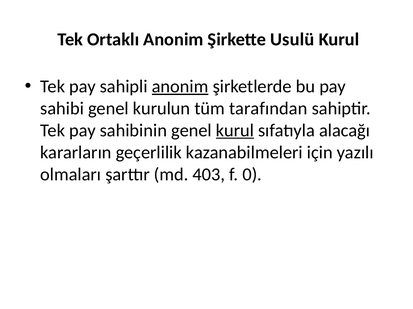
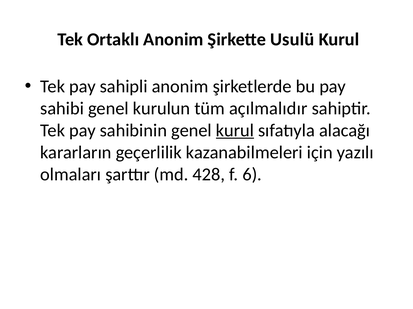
anonim underline: present -> none (180, 87)
tarafından: tarafından -> açılmalıdır (268, 109)
403: 403 -> 428 (209, 175)
0: 0 -> 6 (252, 175)
